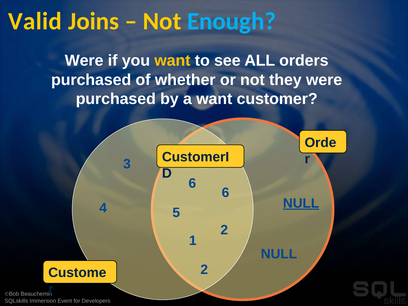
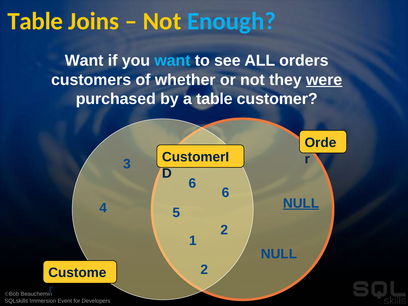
Valid: Valid -> Table (35, 21)
Were: Were -> Want (84, 61)
want colour: yellow -> light blue (172, 61)
purchased: purchased -> customers (91, 80)
were underline: none -> present (324, 80)
a want: want -> table (214, 99)
